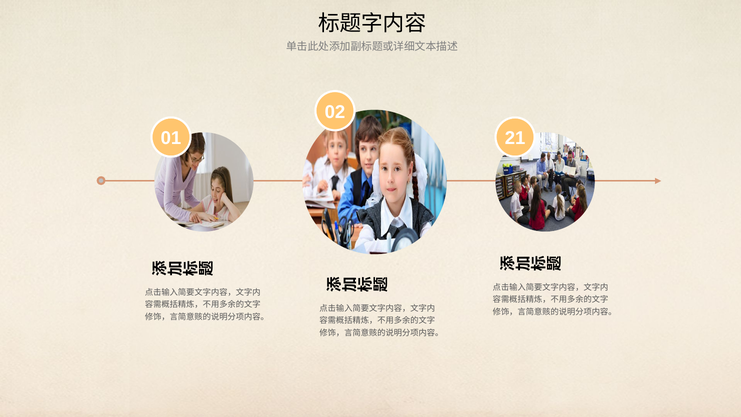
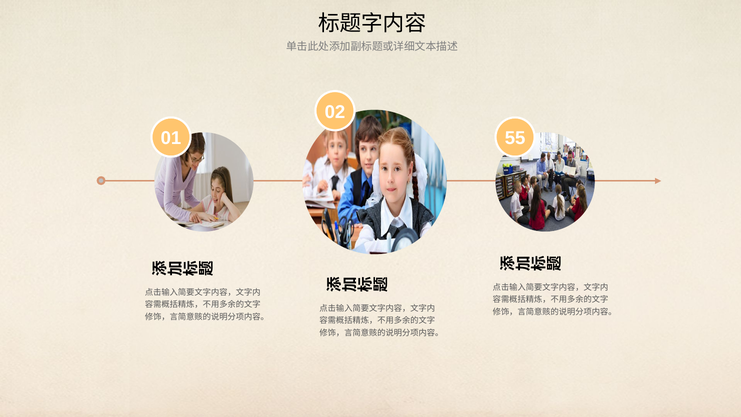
21: 21 -> 55 (515, 138)
